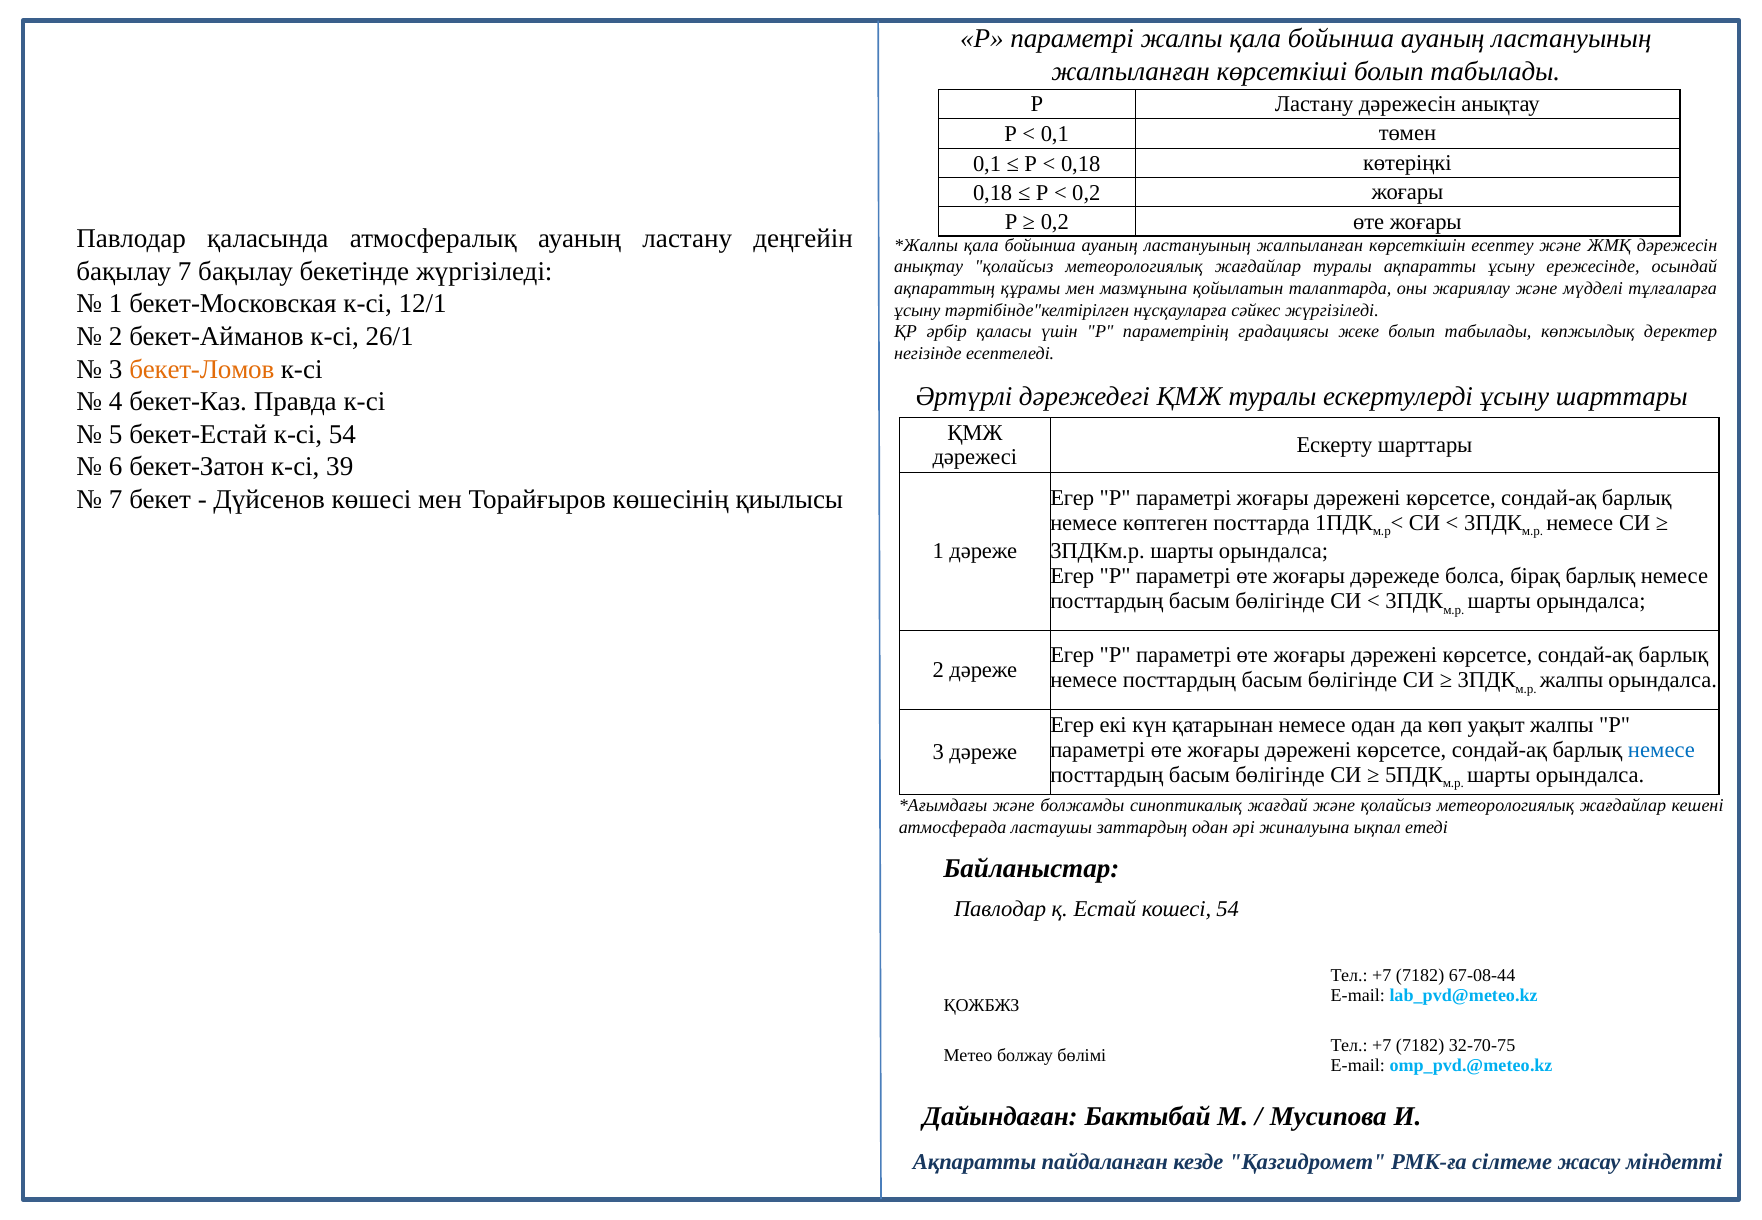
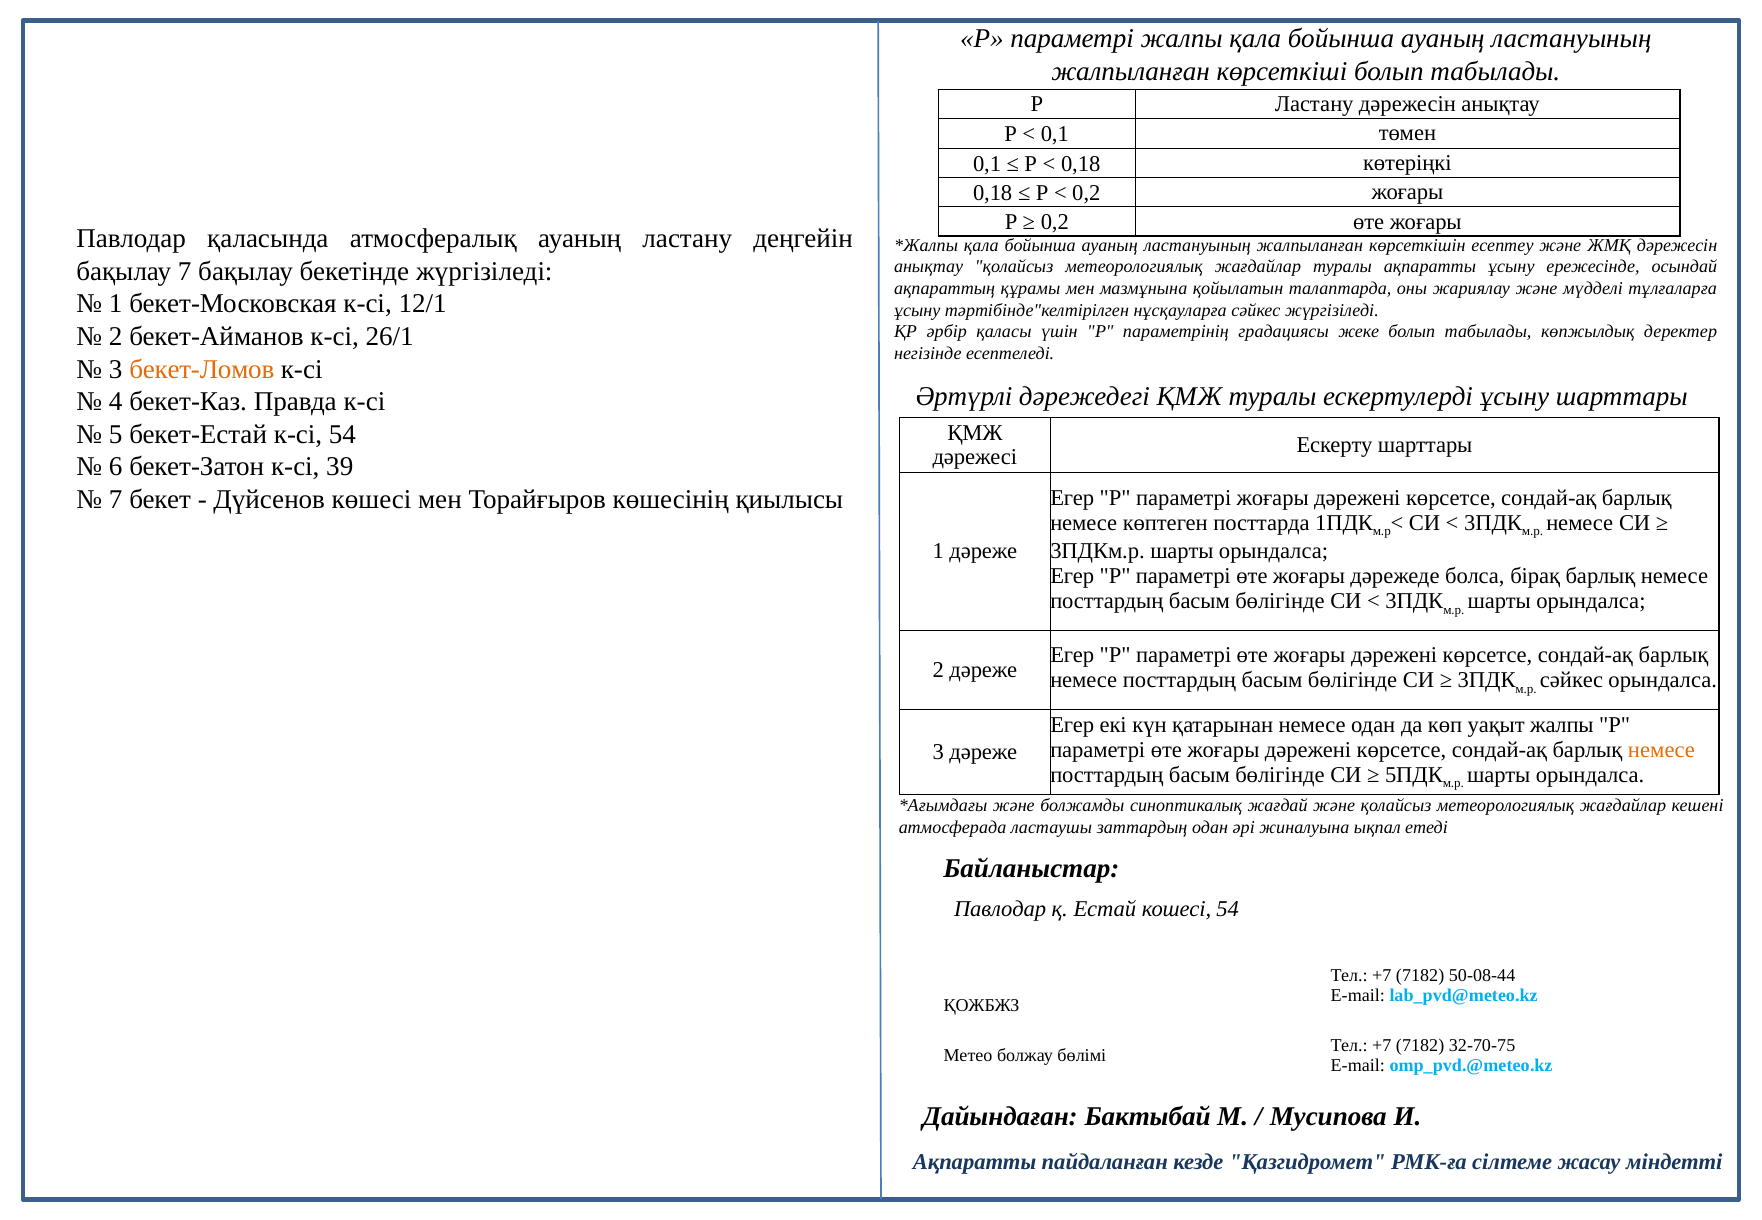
жалпы: жалпы -> сәйкес (1571, 680)
немесе colour: blue -> orange (1661, 750)
67-08-44: 67-08-44 -> 50-08-44 (1482, 975)
